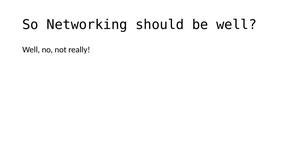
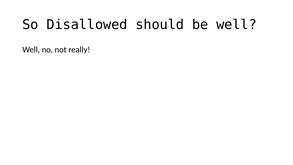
Networking: Networking -> Disallowed (87, 25)
